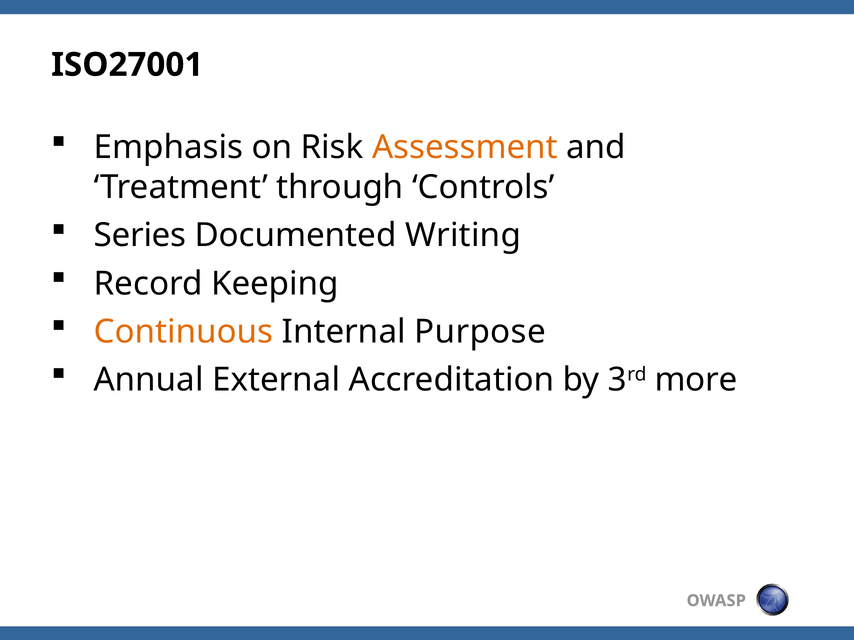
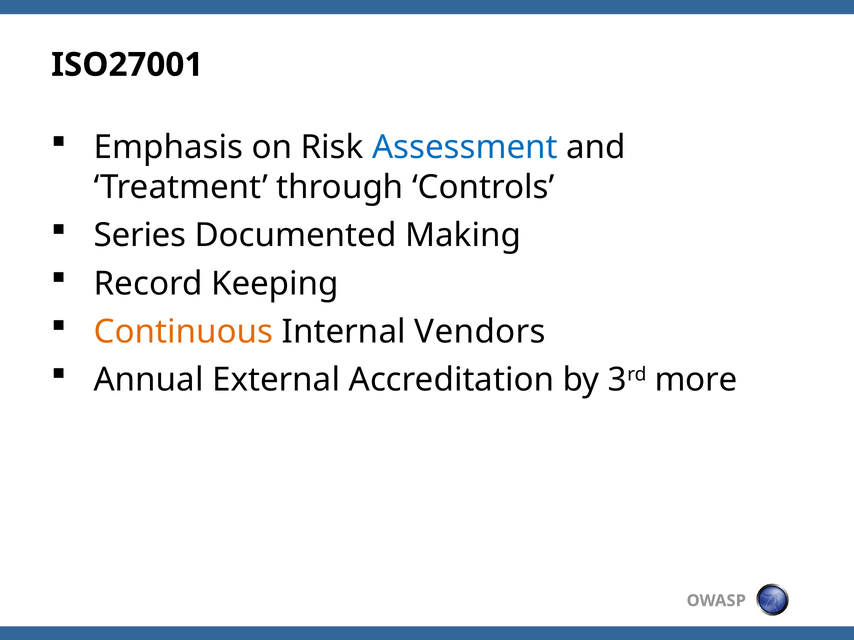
Assessment colour: orange -> blue (465, 148)
Writing: Writing -> Making (463, 236)
Purpose: Purpose -> Vendors (480, 332)
